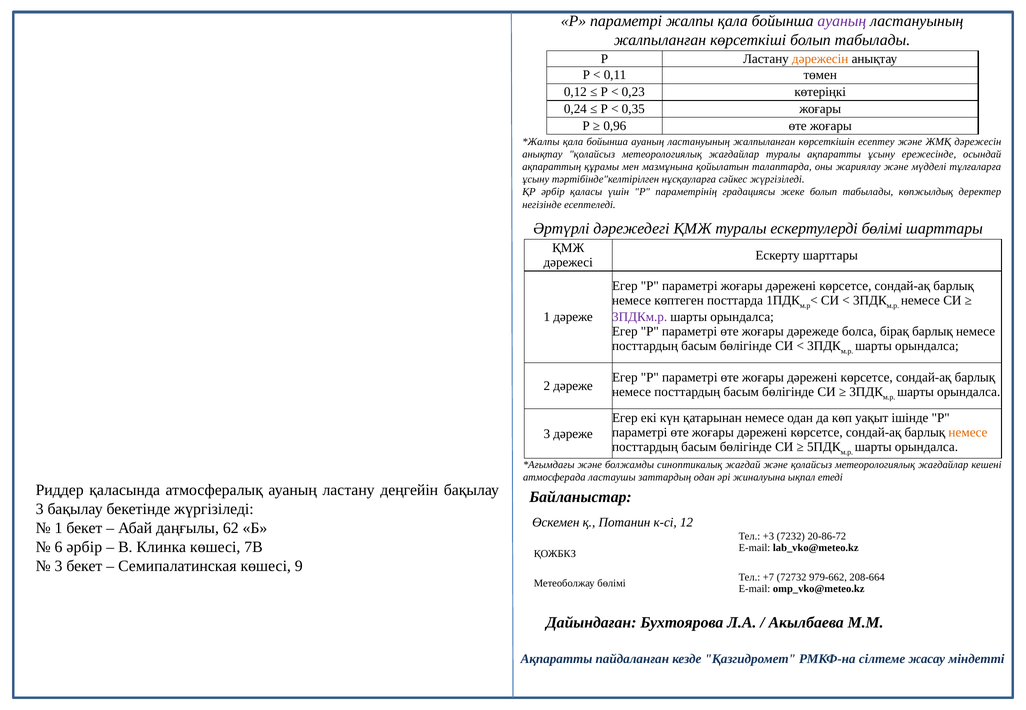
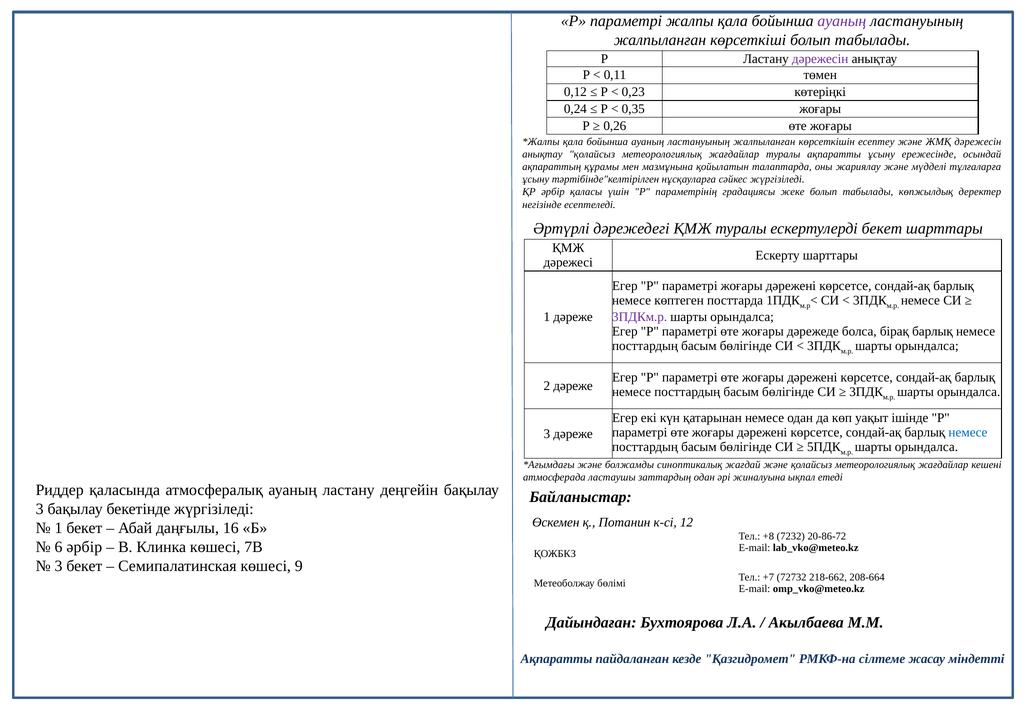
дәрежесін colour: orange -> purple (820, 59)
0,96: 0,96 -> 0,26 (615, 126)
ескертулерді бөлімі: бөлімі -> бекет (882, 229)
немесе colour: orange -> blue (968, 433)
62: 62 -> 16 (231, 528)
+3: +3 -> +8 (768, 537)
979-662: 979-662 -> 218-662 (828, 578)
